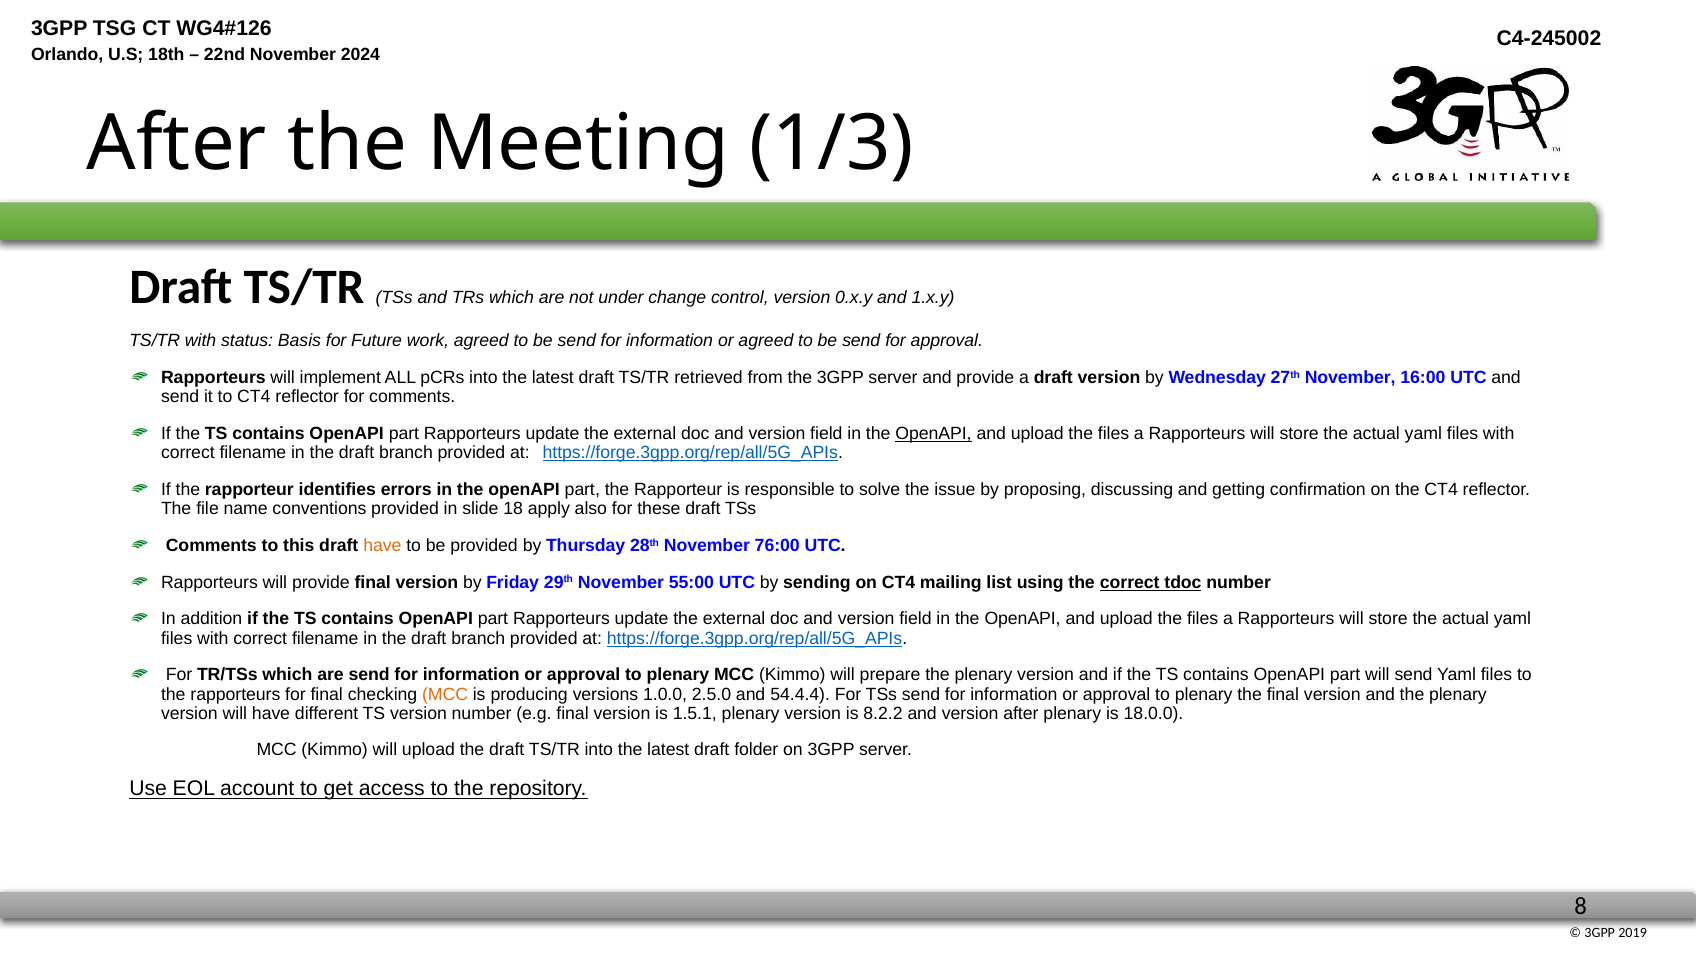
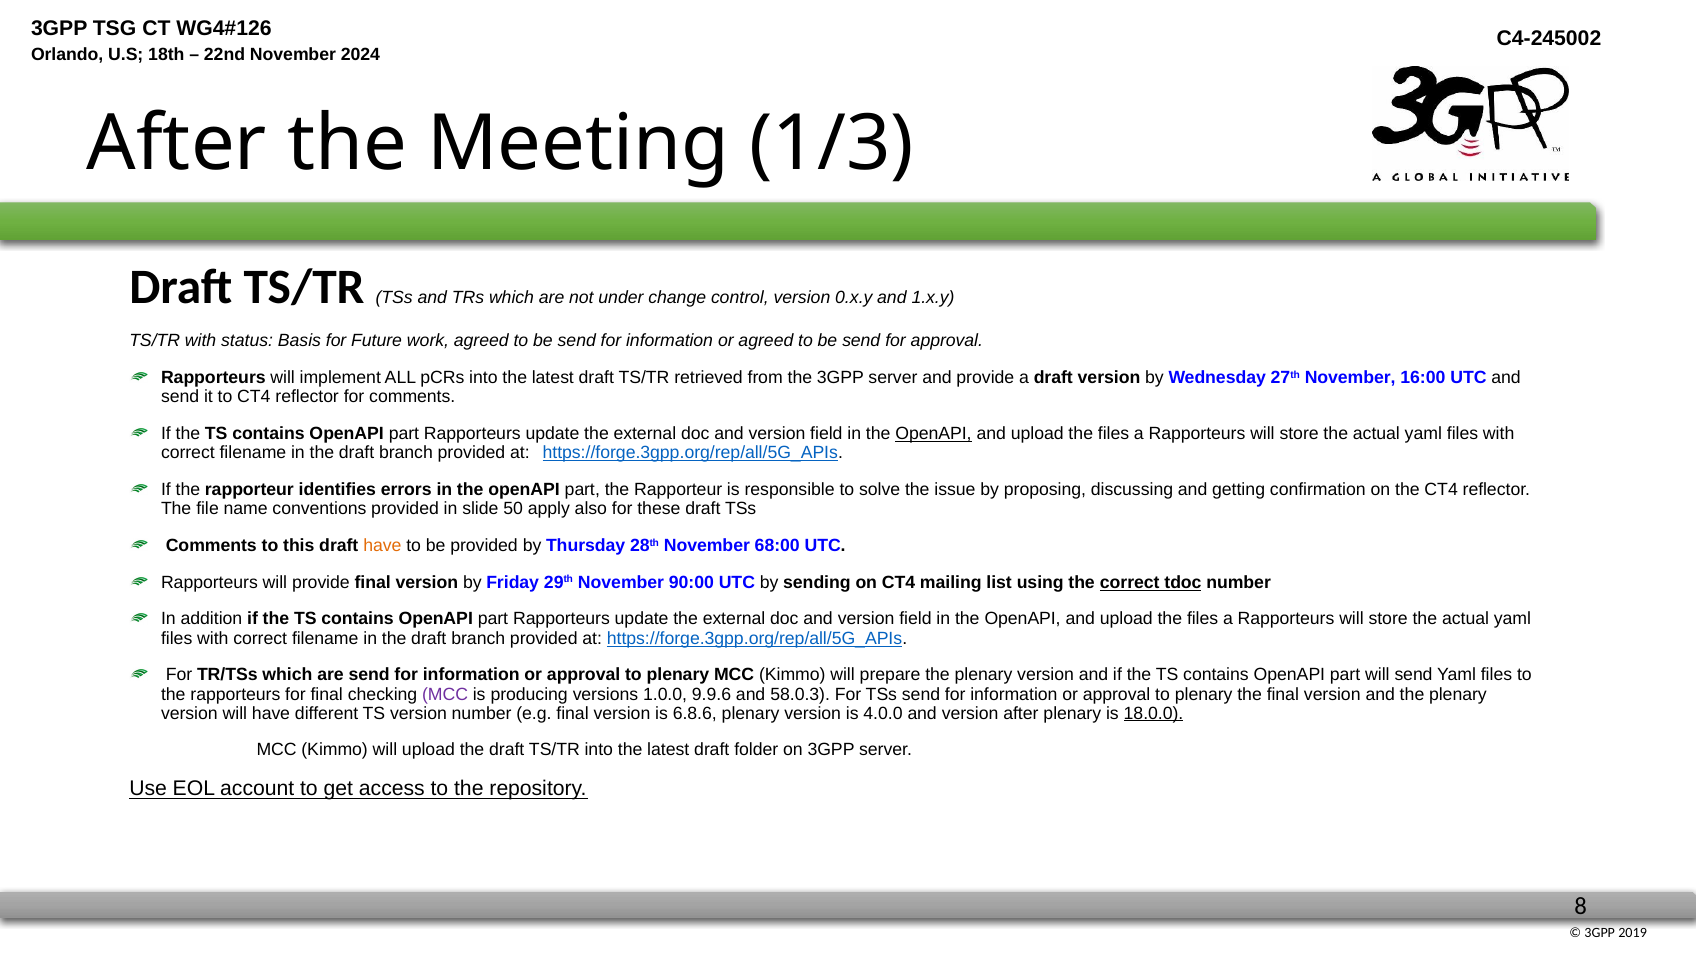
18: 18 -> 50 (513, 509)
76:00: 76:00 -> 68:00 (777, 545)
55:00: 55:00 -> 90:00 (691, 582)
MCC colour: orange -> purple (445, 694)
2.5.0: 2.5.0 -> 9.9.6 (712, 694)
54.4.4: 54.4.4 -> 58.0.3 (800, 694)
1.5.1: 1.5.1 -> 6.8.6 (695, 713)
8.2.2: 8.2.2 -> 4.0.0 (883, 713)
18.0.0 underline: none -> present (1154, 713)
